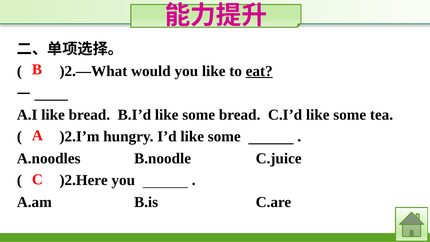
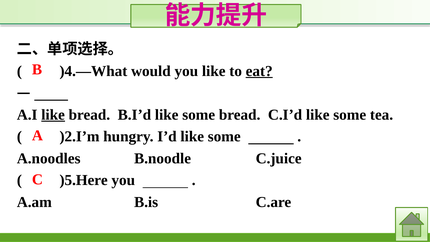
)2.—What: )2.—What -> )4.—What (93, 71)
like underline: none -> present (53, 115)
)2.Here: )2.Here -> )5.Here (84, 180)
